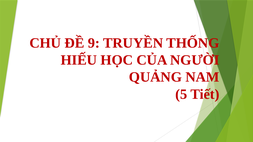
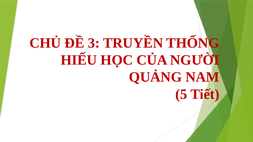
9: 9 -> 3 (94, 43)
